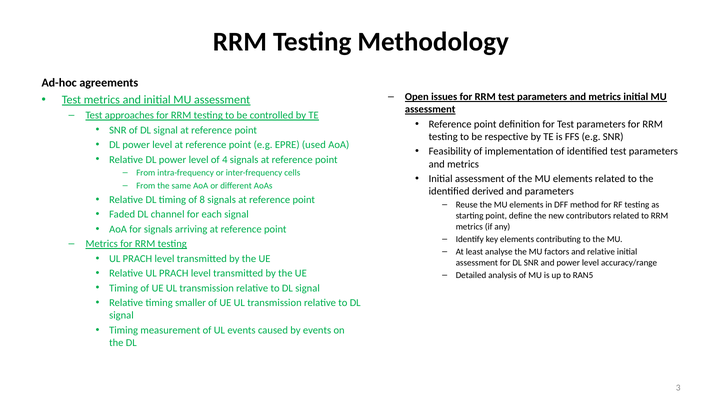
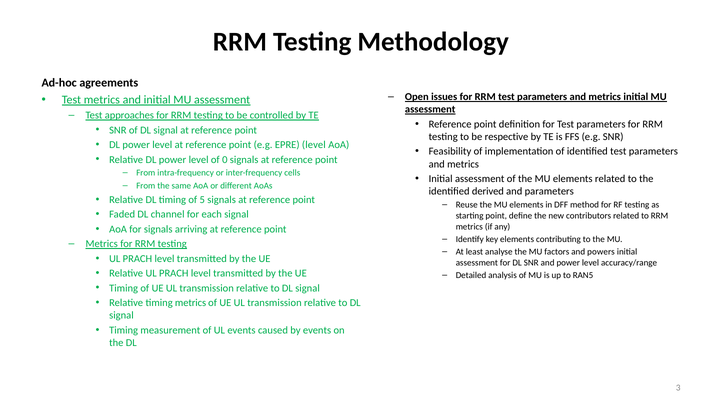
EPRE used: used -> level (314, 145)
4: 4 -> 0 (225, 160)
8: 8 -> 5 (202, 200)
and relative: relative -> powers (601, 252)
timing smaller: smaller -> metrics (191, 303)
